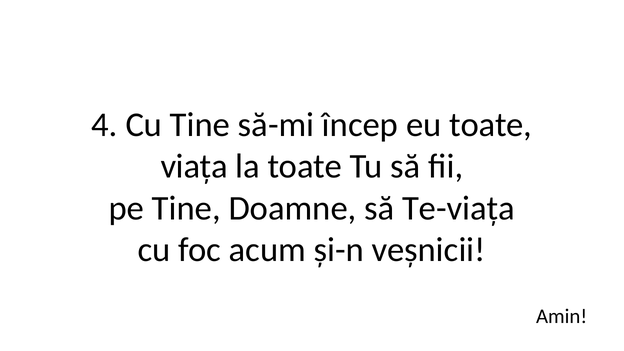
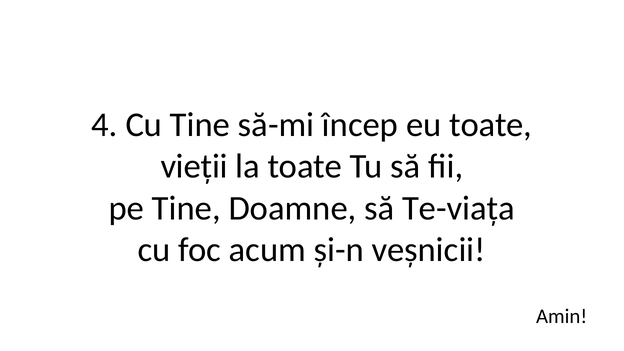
viața: viața -> vieții (194, 166)
